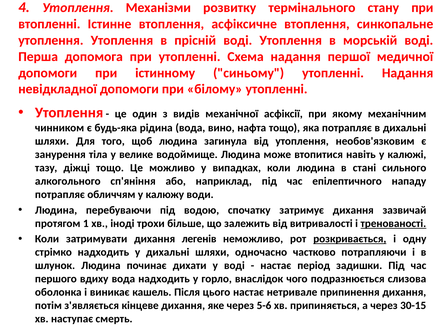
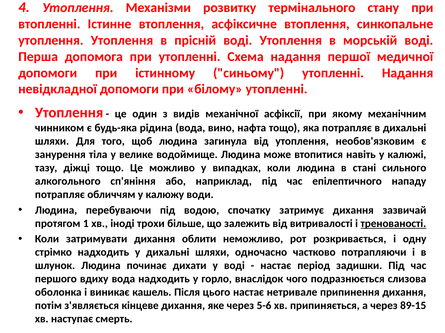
легенів: легенів -> облити (199, 240)
розкривається underline: present -> none (350, 240)
30-15: 30-15 -> 89-15 (413, 306)
